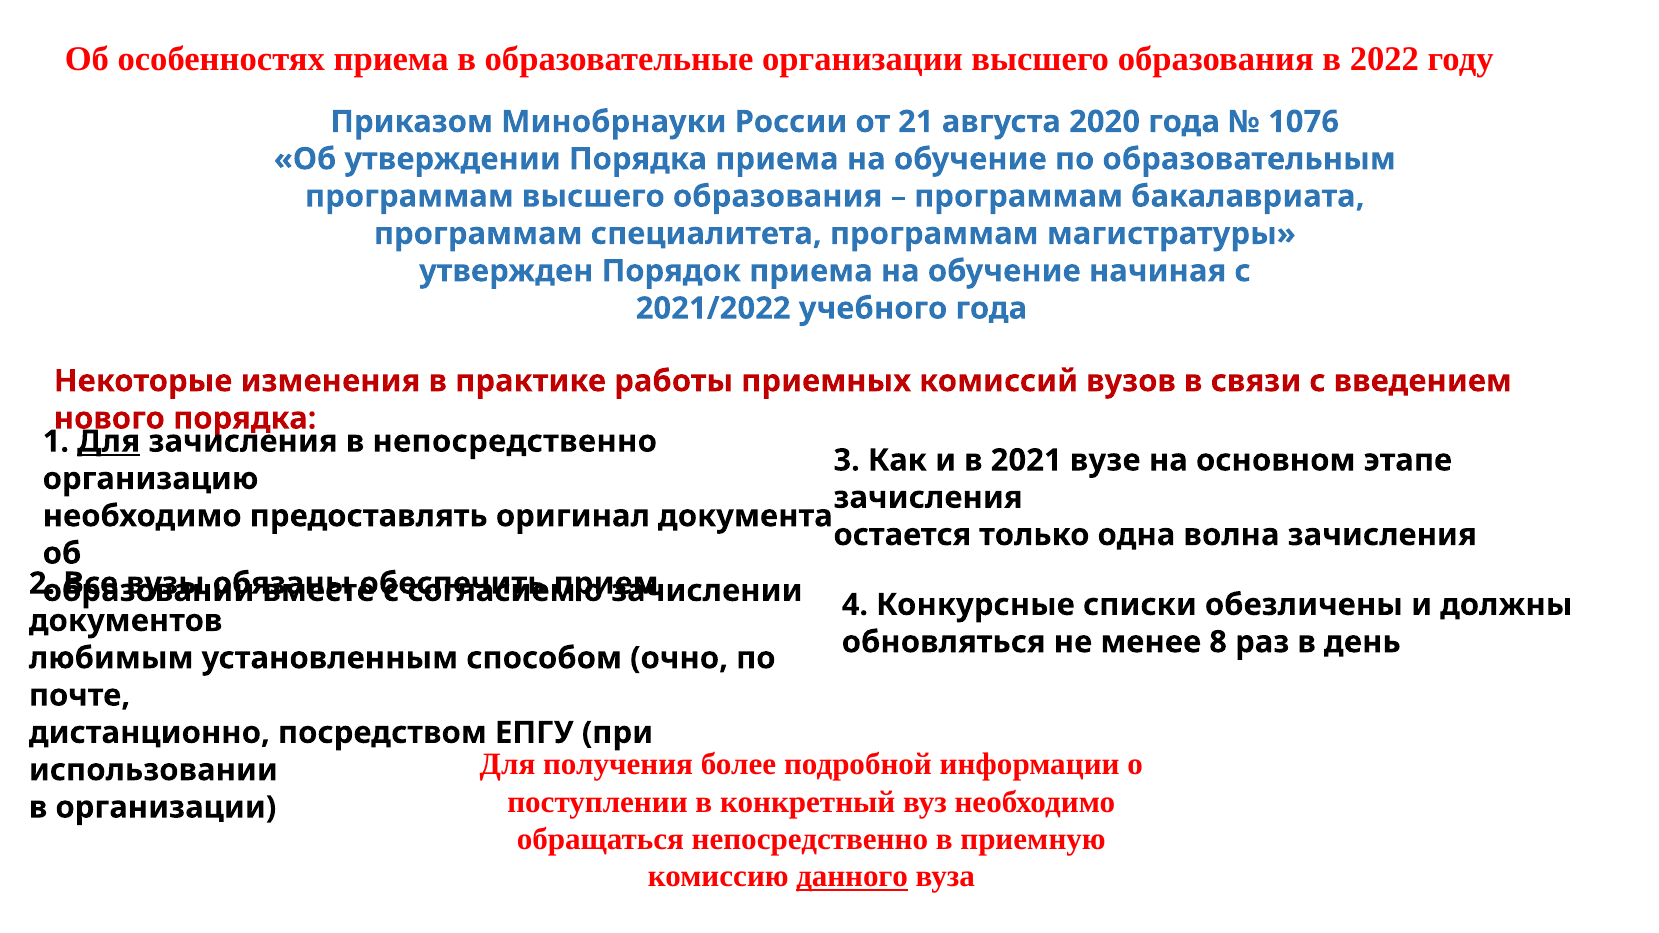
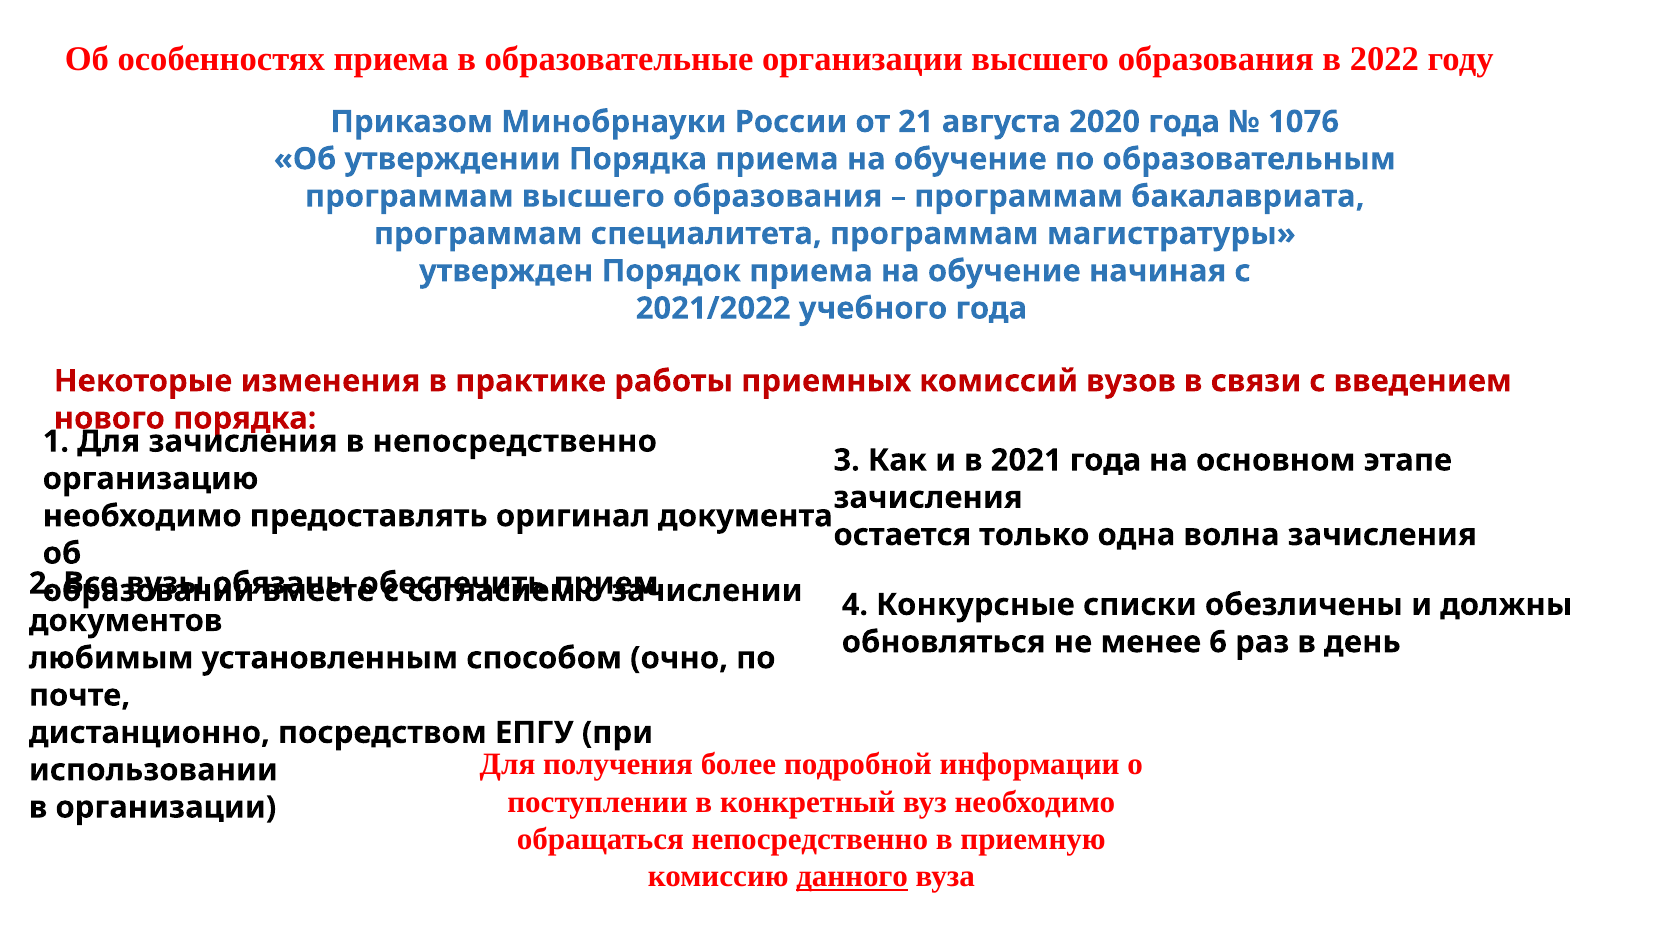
Для underline: present -> none (109, 442)
2021 вузе: вузе -> года (1105, 460)
8: 8 -> 6 (1218, 642)
